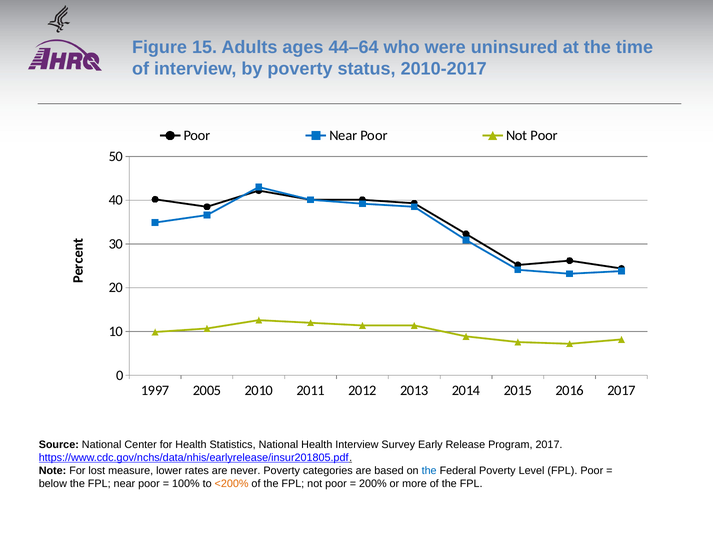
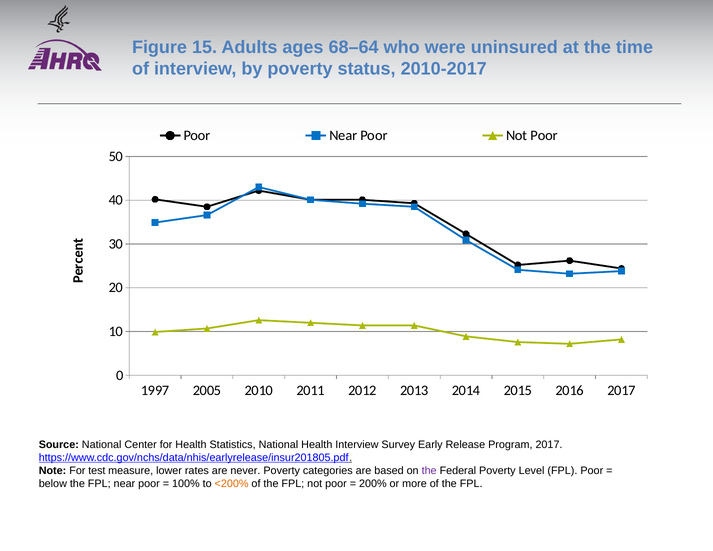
44–64: 44–64 -> 68–64 (354, 47)
lost: lost -> test (97, 471)
the colour: blue -> purple (429, 471)
